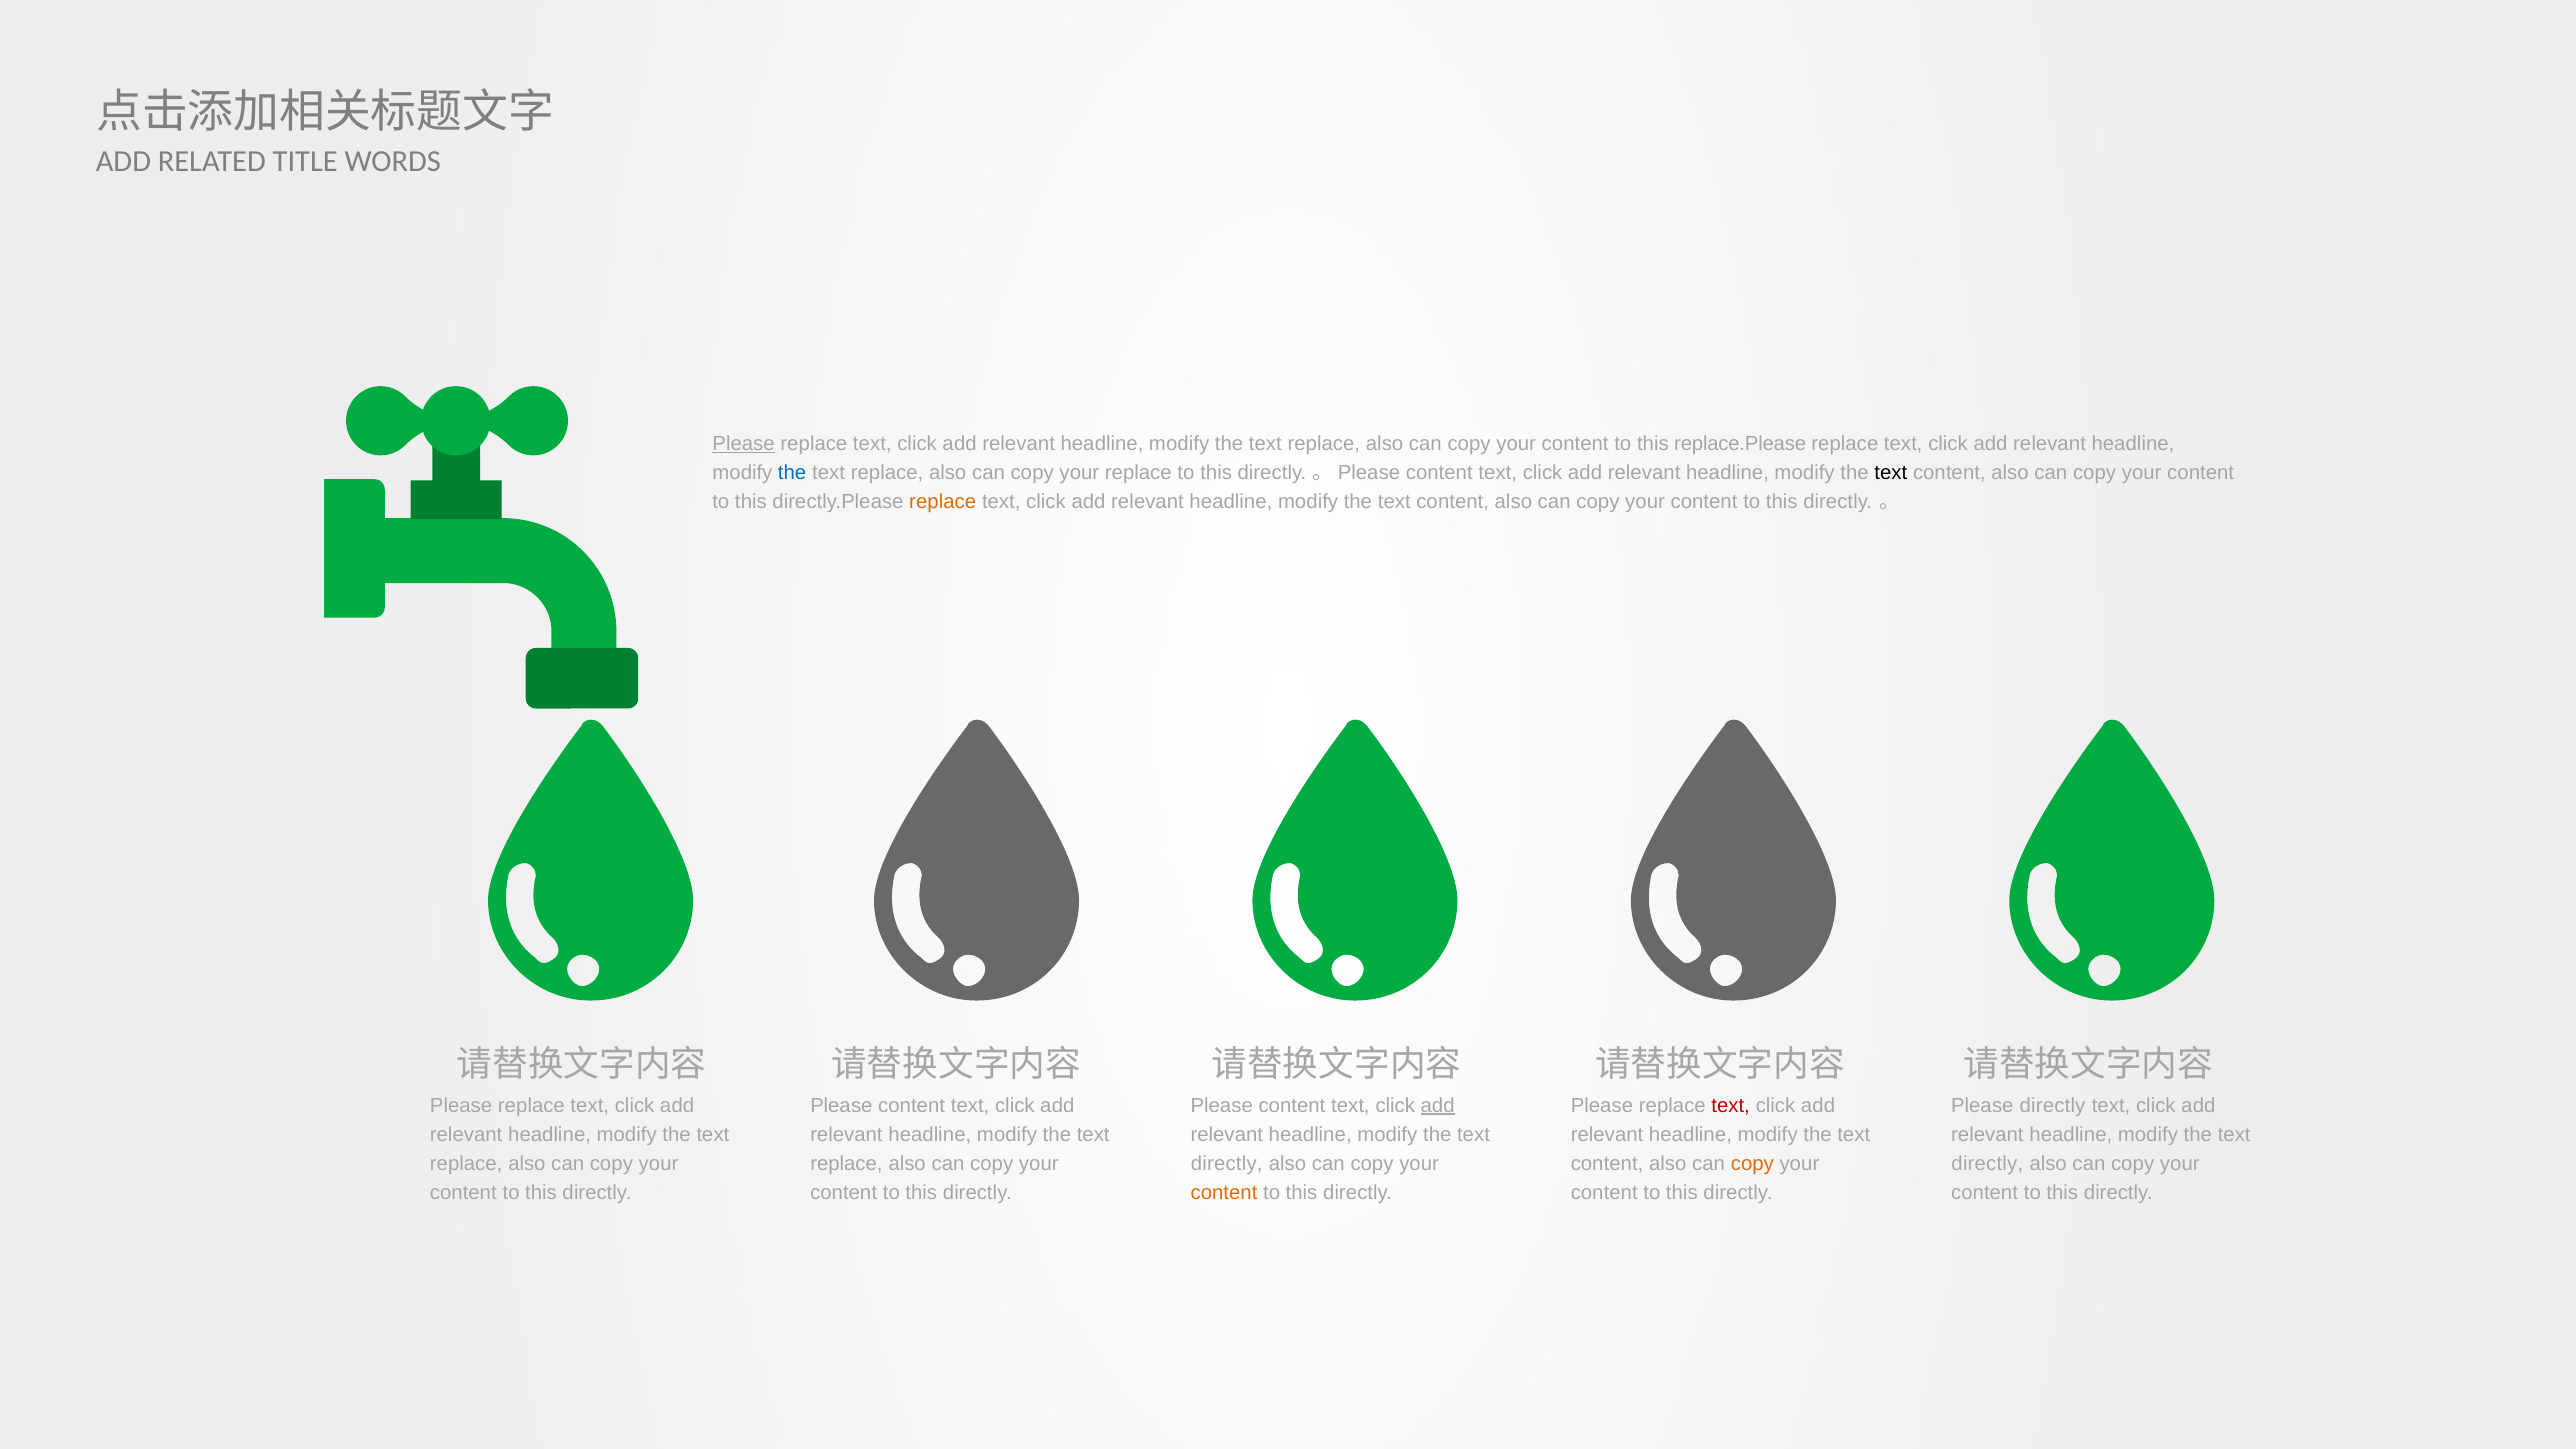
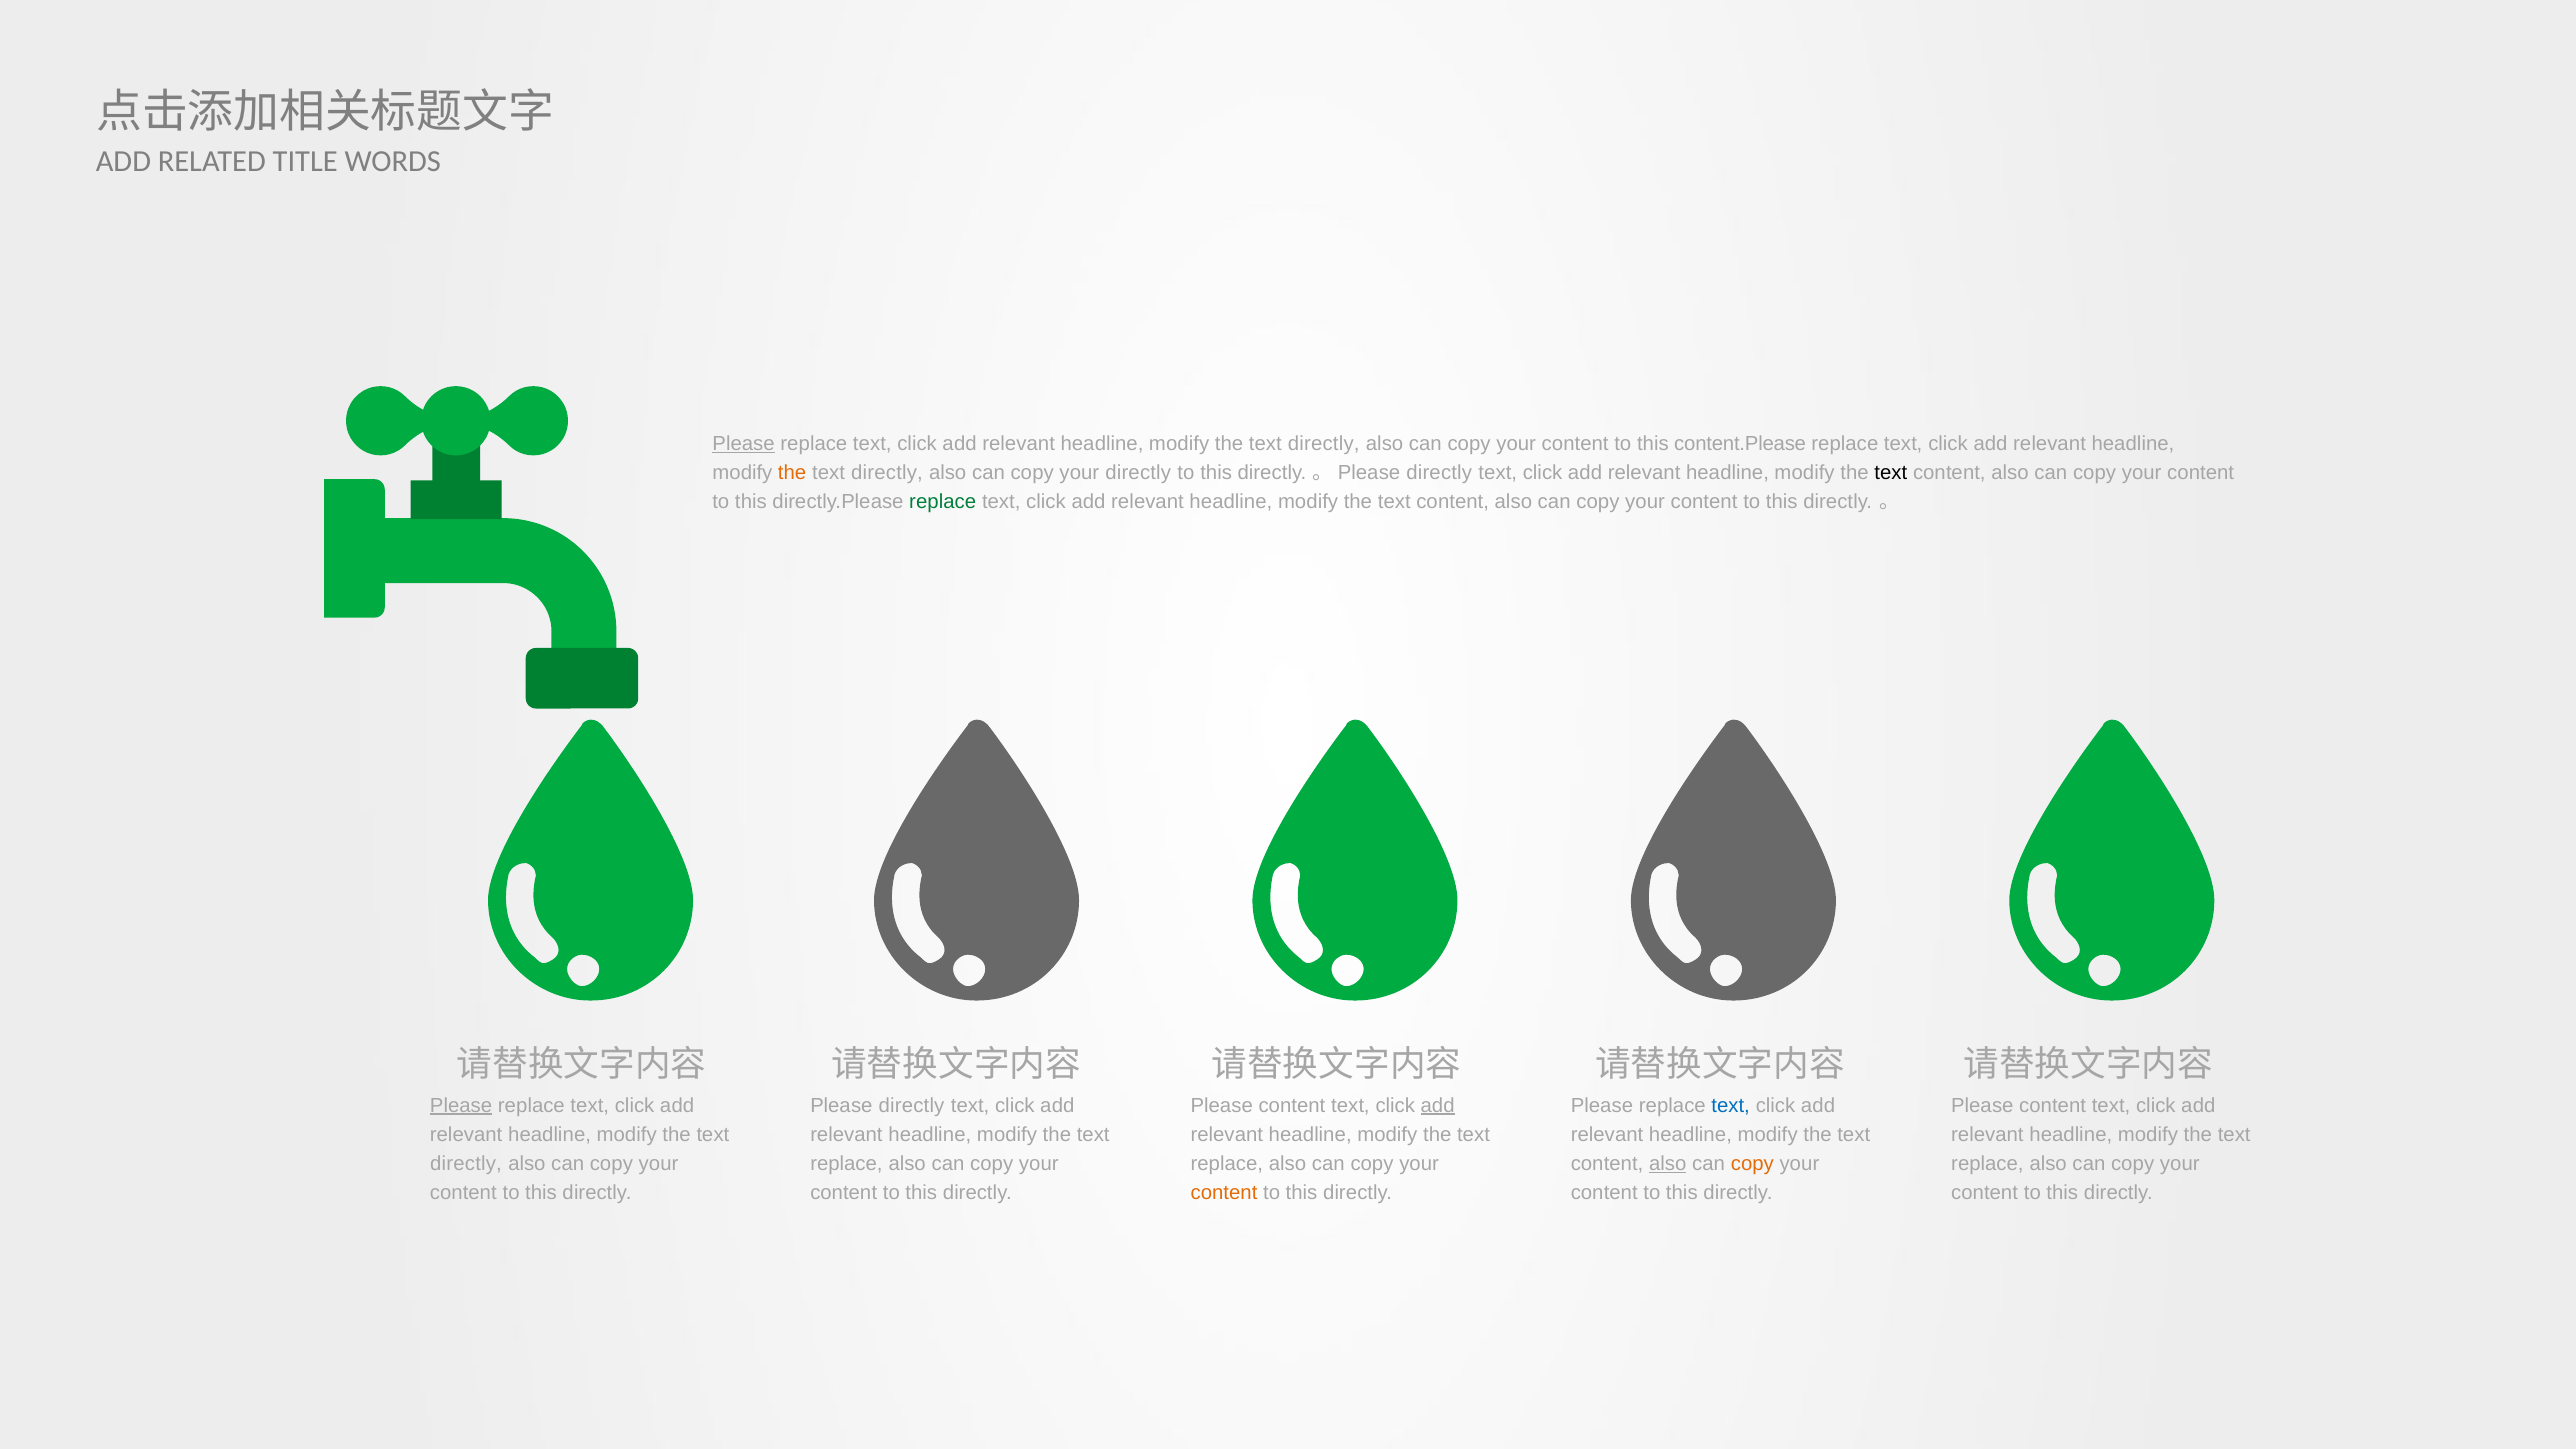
replace: replace -> directly (1324, 444)
replace.Please: replace.Please -> content.Please (1740, 444)
the colour: blue -> orange (792, 473)
replace: replace -> directly (887, 473)
your replace: replace -> directly (1138, 473)
content: content -> directly (1439, 473)
replace colour: orange -> green (943, 502)
Please underline: none -> present (461, 1105)
content: content -> directly (912, 1105)
text colour: red -> blue (1731, 1105)
directly: directly -> content (2053, 1105)
replace: replace -> directly (466, 1164)
directly: directly -> replace (1227, 1164)
also underline: none -> present (1668, 1164)
directly: directly -> replace (1987, 1164)
